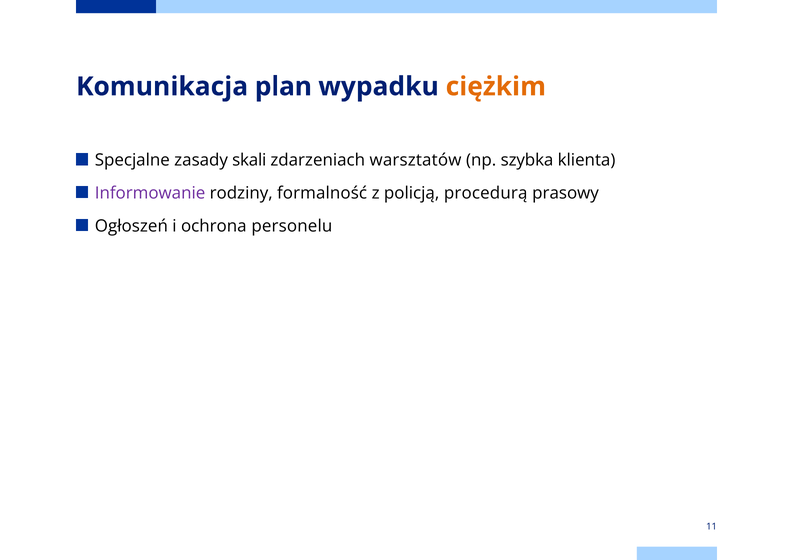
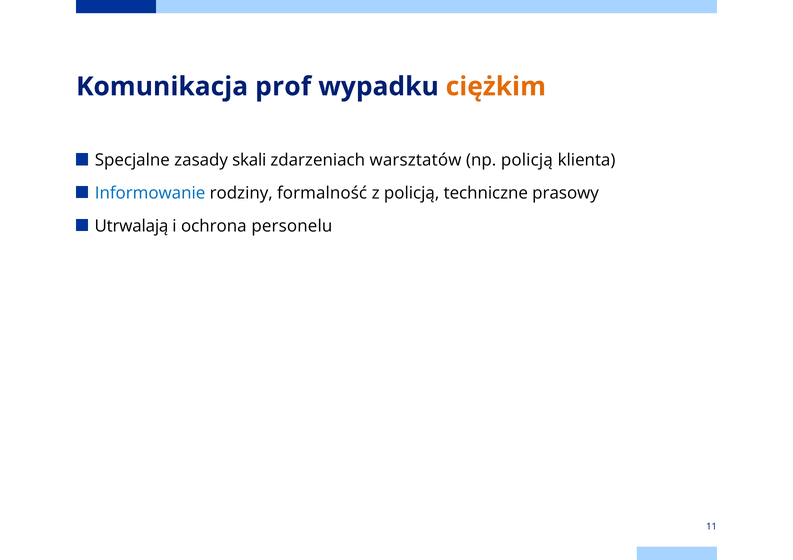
plan: plan -> prof (283, 87)
np szybka: szybka -> policją (527, 160)
Informowanie colour: purple -> blue (150, 193)
procedurą: procedurą -> techniczne (486, 193)
Ogłoszeń: Ogłoszeń -> Utrwalają (131, 226)
